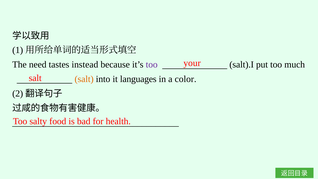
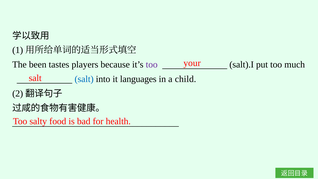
need: need -> been (38, 65)
instead: instead -> players (85, 65)
salt colour: orange -> blue (84, 79)
color: color -> child (186, 79)
